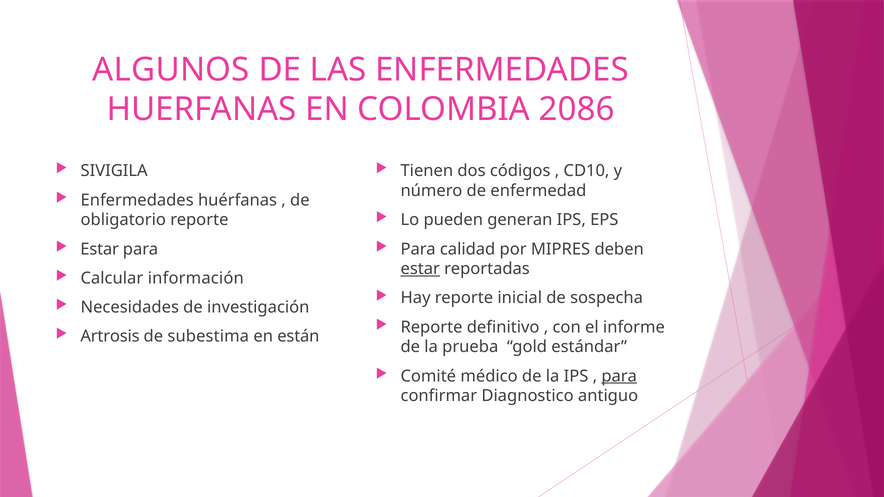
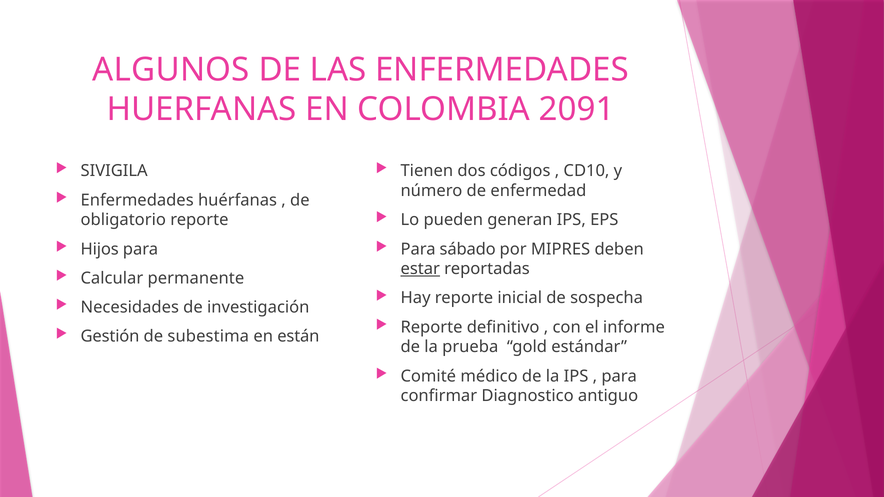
2086: 2086 -> 2091 (577, 109)
Estar: Estar -> Hijos (100, 249)
calidad: calidad -> sábado (468, 249)
información: información -> permanente (196, 278)
Artrosis: Artrosis -> Gestión (110, 336)
para underline: present -> none (619, 376)
